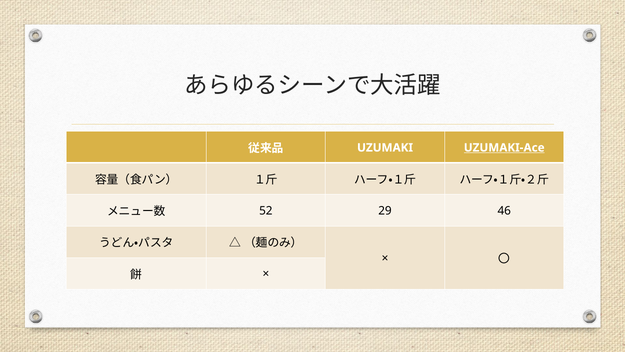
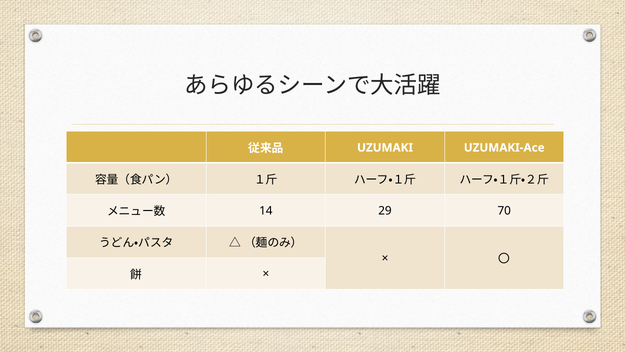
UZUMAKI-Ace underline: present -> none (504, 148)
52: 52 -> 14 (266, 211)
46: 46 -> 70 (504, 211)
